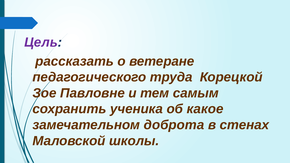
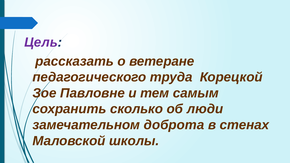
ученика: ученика -> сколько (137, 109)
какое: какое -> люди (205, 109)
